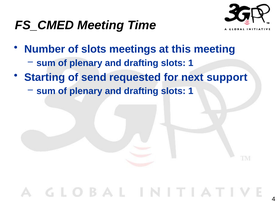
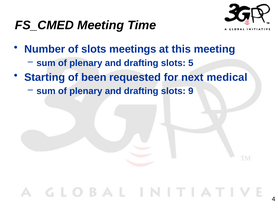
1: 1 -> 5 (191, 63)
send: send -> been (94, 77)
support: support -> medical (227, 77)
1: 1 -> 9 (191, 91)
